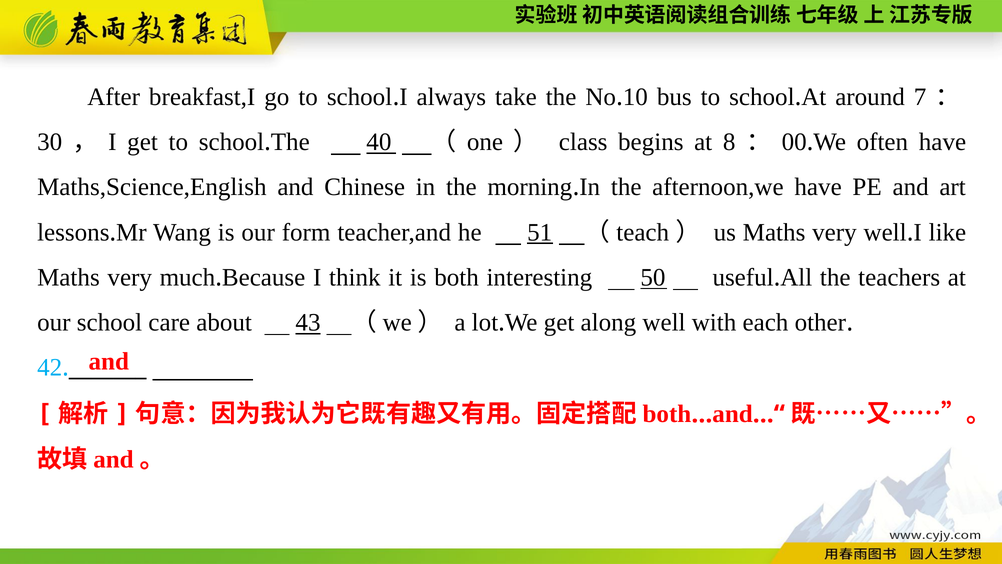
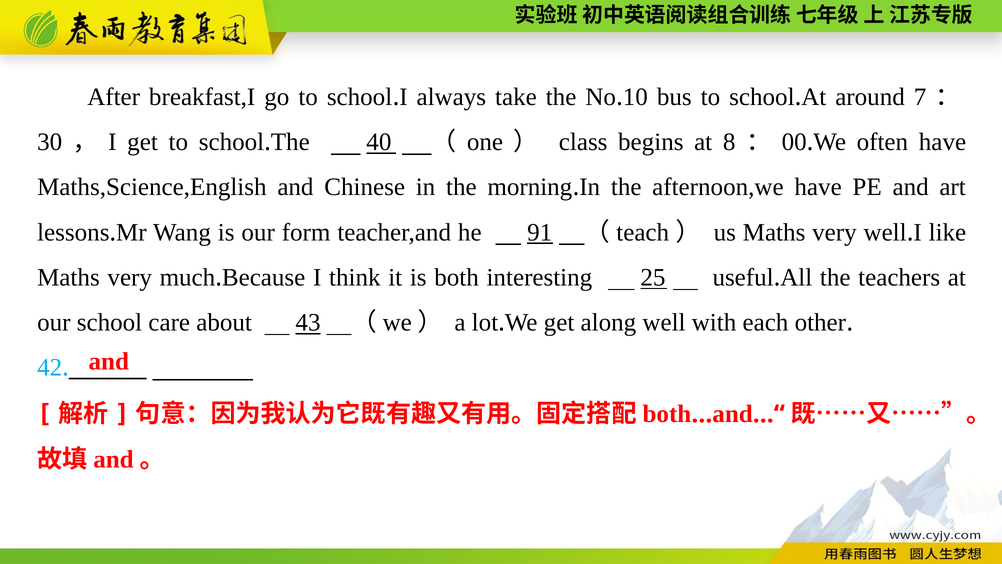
51: 51 -> 91 (540, 232)
50: 50 -> 25 (653, 277)
